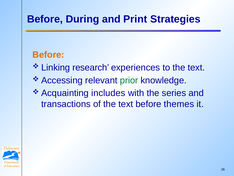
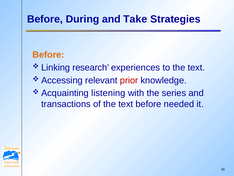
Print: Print -> Take (135, 19)
prior colour: green -> red (129, 80)
includes: includes -> listening (108, 93)
themes: themes -> needed (179, 104)
